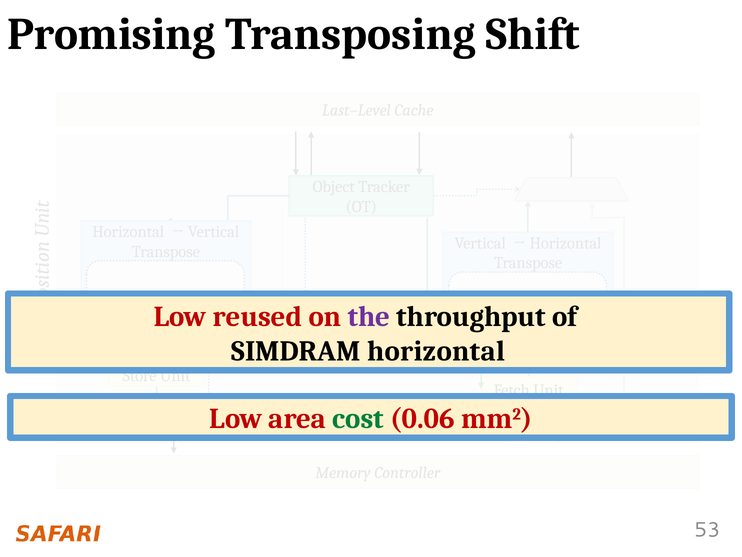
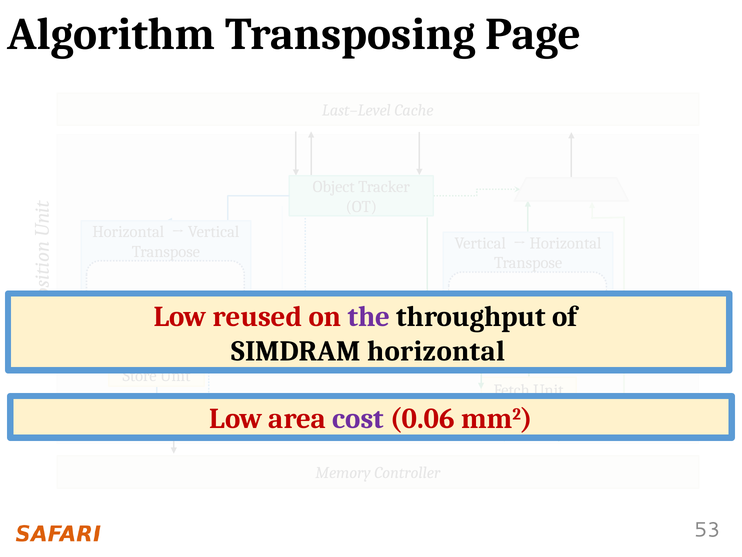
Promising: Promising -> Algorithm (111, 34)
Shift: Shift -> Page (533, 34)
cost colour: green -> purple (358, 418)
